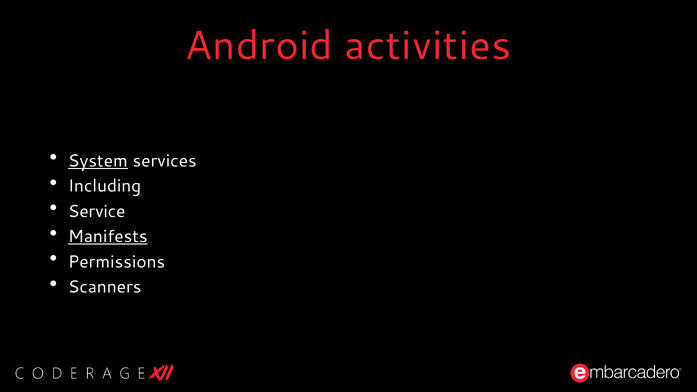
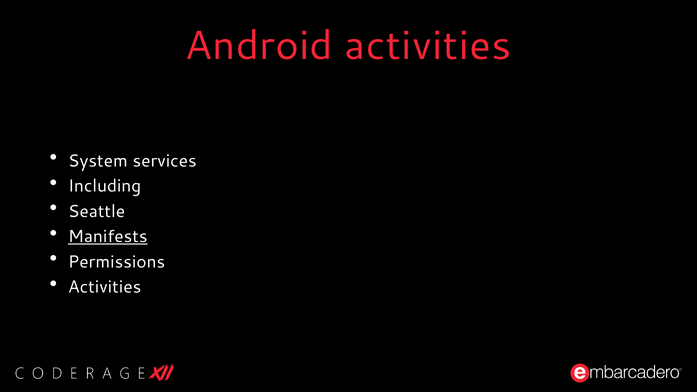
System underline: present -> none (98, 161)
Service: Service -> Seattle (97, 211)
Scanners: Scanners -> Activities (105, 287)
